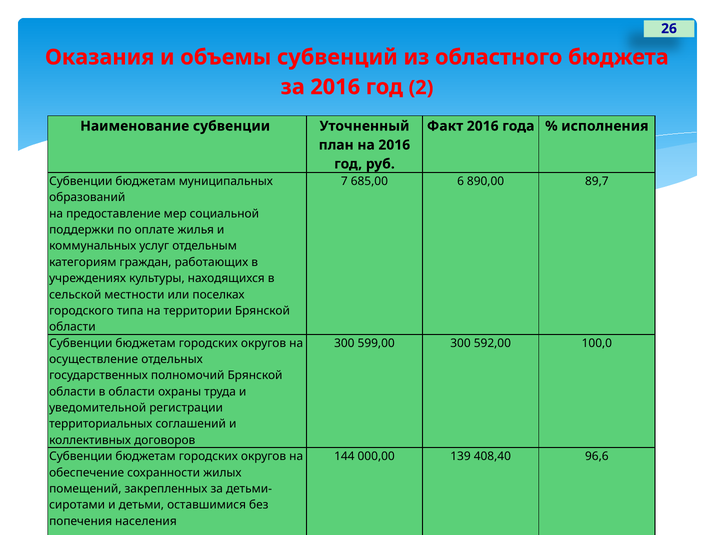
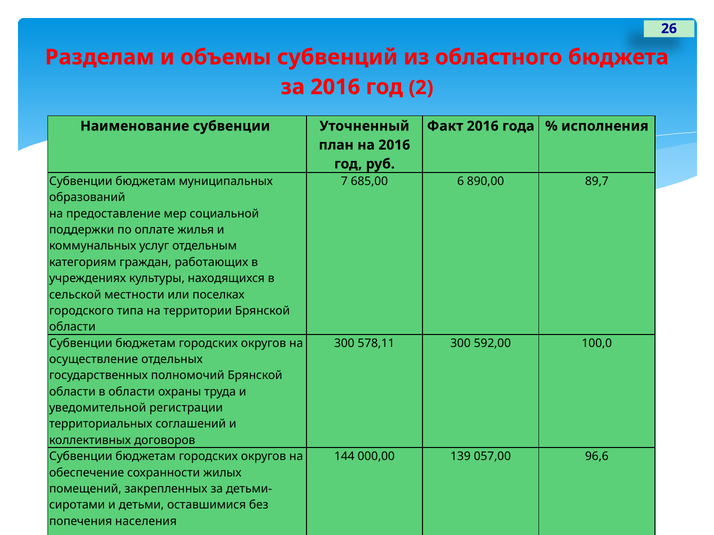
Оказания: Оказания -> Разделам (100, 57)
599,00: 599,00 -> 578,11 (376, 343)
408,40: 408,40 -> 057,00 (492, 457)
